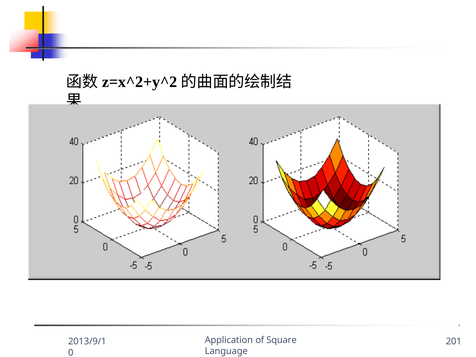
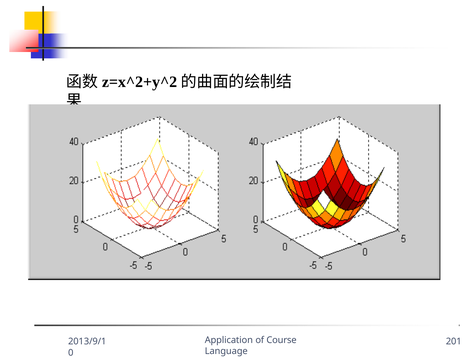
Square: Square -> Course (282, 340)
